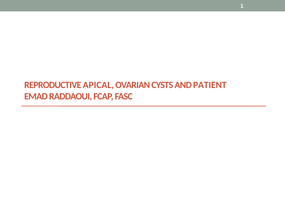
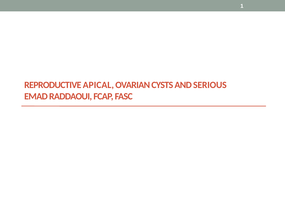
PATIENT: PATIENT -> SERIOUS (210, 85)
